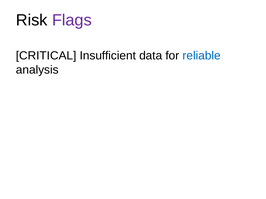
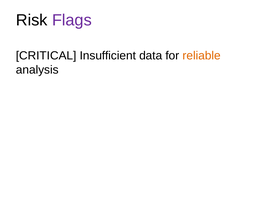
reliable colour: blue -> orange (202, 56)
